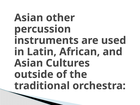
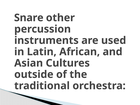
Asian: Asian -> Snare (29, 18)
